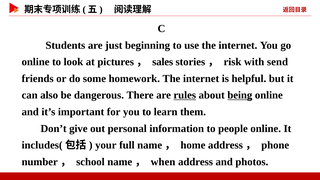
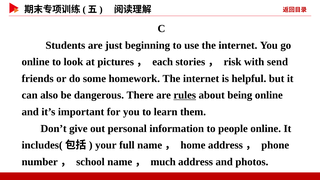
sales: sales -> each (163, 62)
being underline: present -> none (240, 95)
when: when -> much (163, 162)
